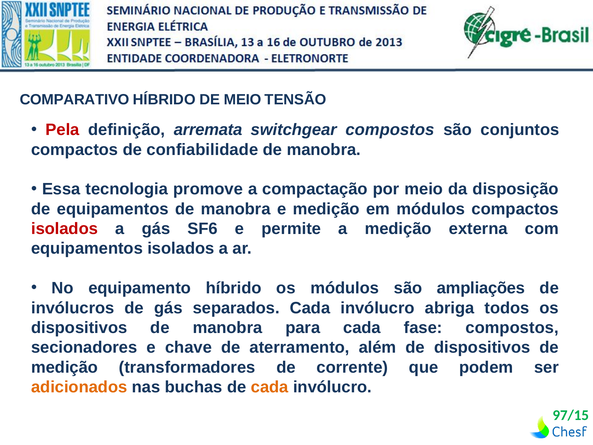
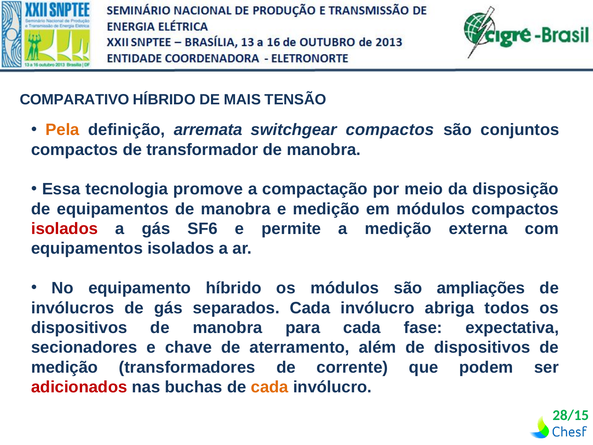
DE MEIO: MEIO -> MAIS (242, 100)
Pela colour: red -> orange (63, 130)
switchgear compostos: compostos -> compactos (390, 130)
confiabilidade: confiabilidade -> transformador (202, 150)
fase compostos: compostos -> expectativa (512, 328)
adicionados colour: orange -> red (79, 387)
97/15: 97/15 -> 28/15 (571, 415)
